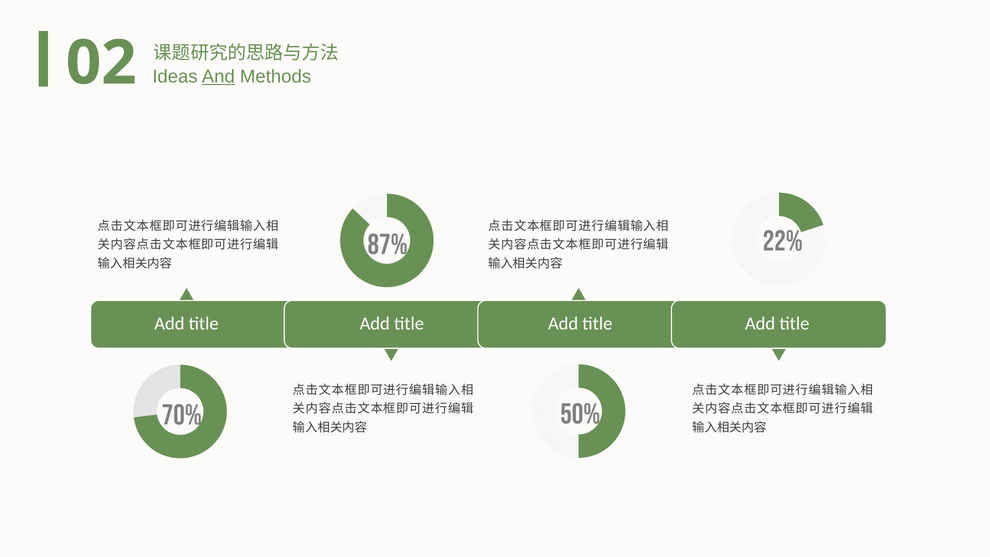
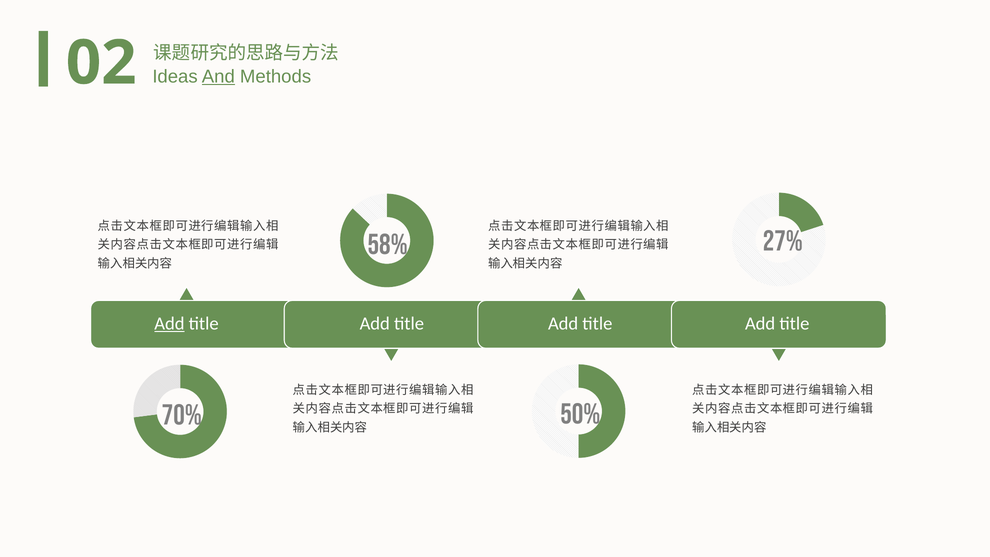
22%: 22% -> 27% (783, 241)
87%: 87% -> 58% (388, 244)
Add underline: none -> present (169, 324)
